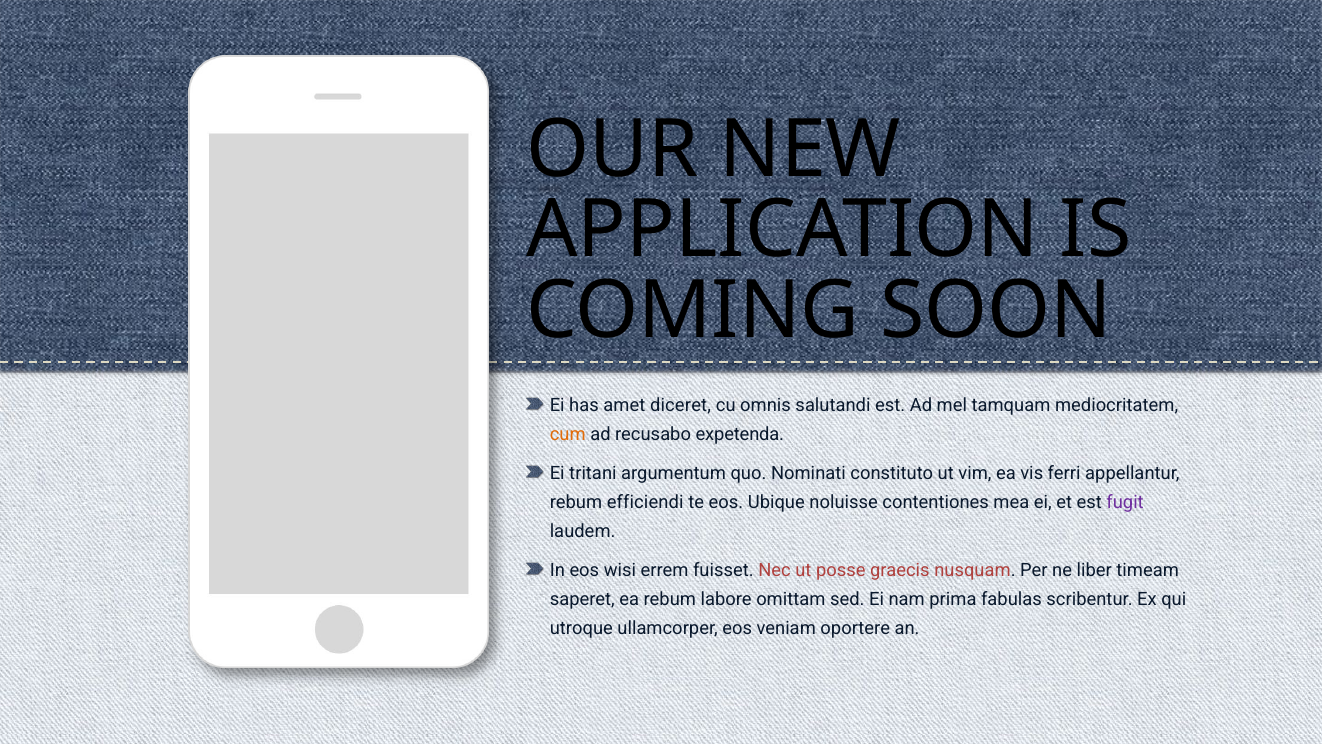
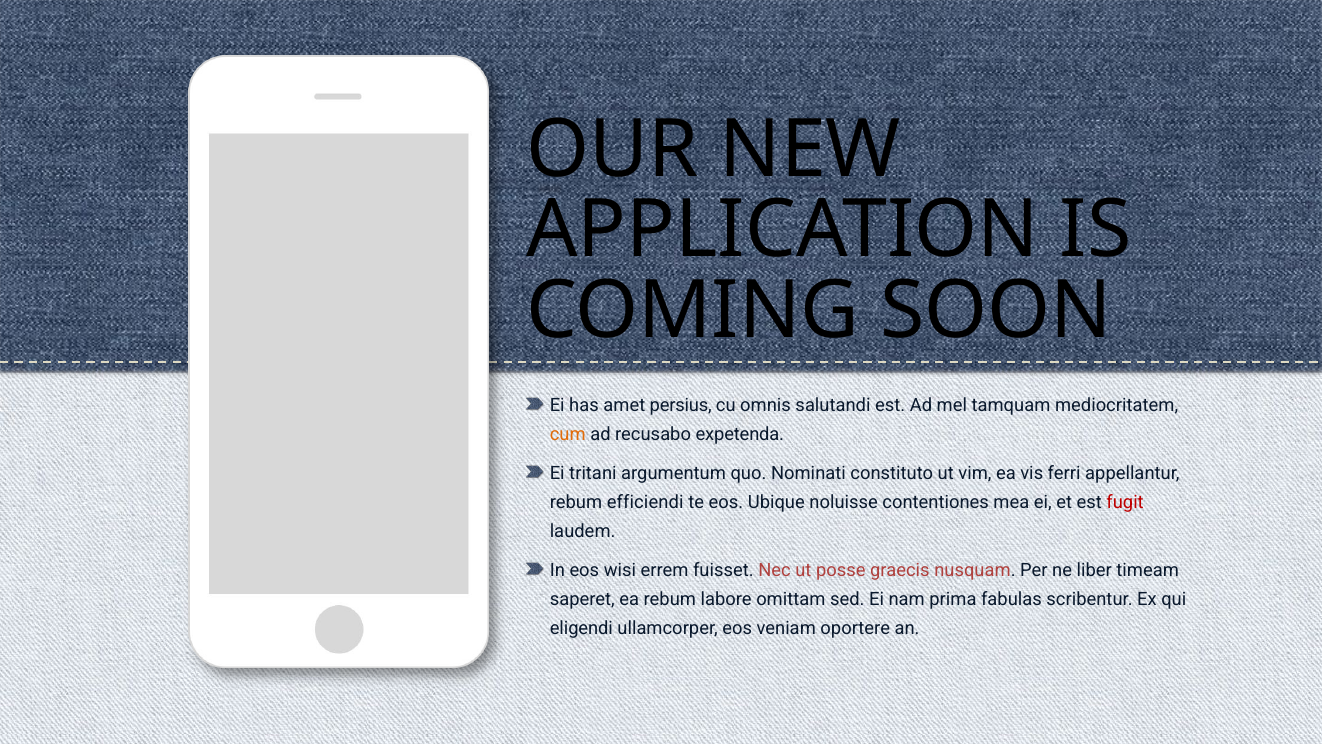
diceret: diceret -> persius (681, 405)
fugit colour: purple -> red (1125, 502)
utroque: utroque -> eligendi (581, 628)
